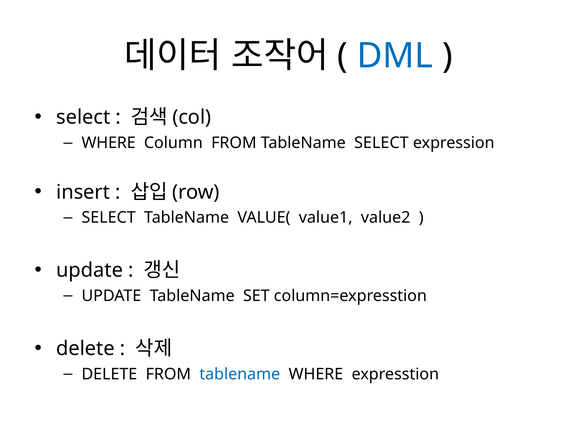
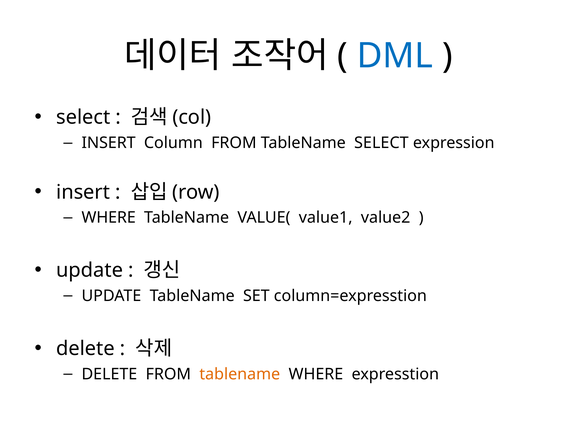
WHERE: WHERE -> INSERT (109, 143)
SELECT: SELECT -> WHERE (109, 217)
tablename colour: blue -> orange (240, 374)
